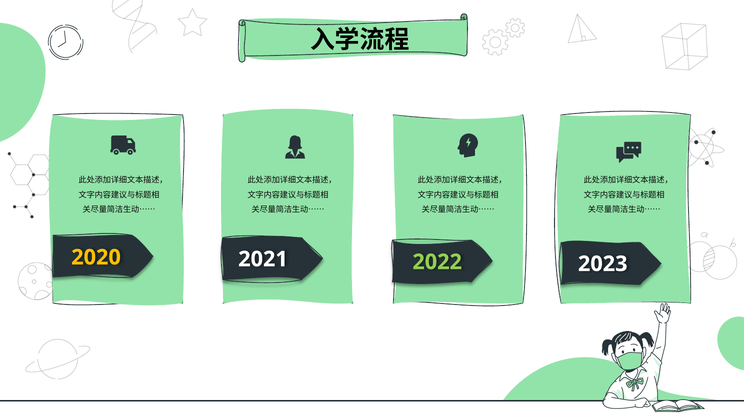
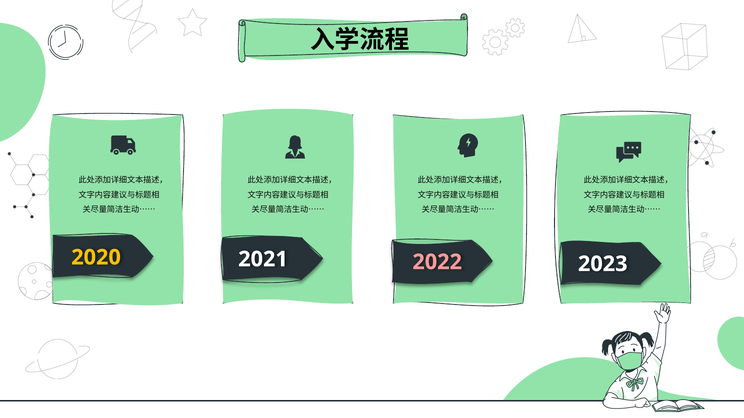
2022 colour: light green -> pink (437, 262)
